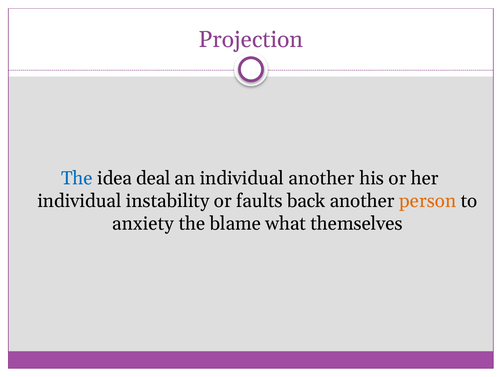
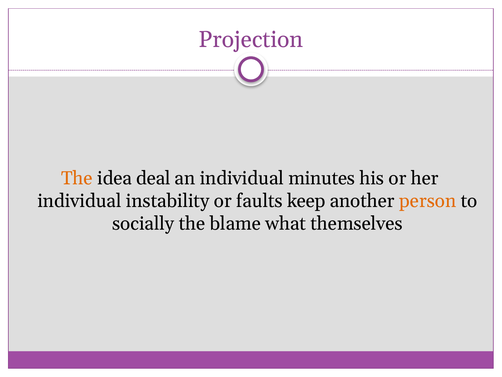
The colour: blue -> orange (77, 178)
individual another: another -> minutes (322, 178)
back: back -> keep (306, 201)
anxiety: anxiety -> socially (143, 223)
